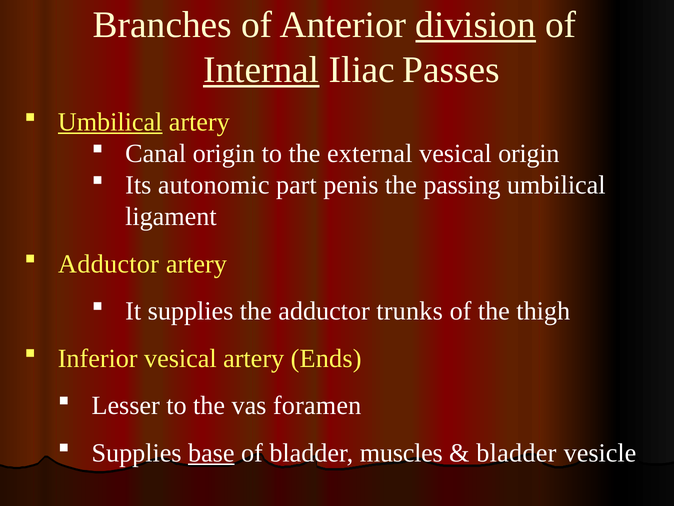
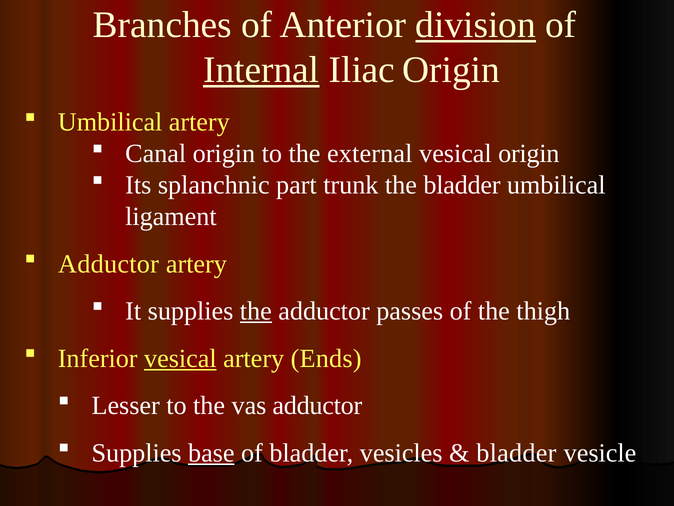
Iliac Passes: Passes -> Origin (451, 70)
Umbilical underline: present -> none (110, 122)
autonomic: autonomic -> splanchnic (214, 185)
penis: penis -> trunk (351, 185)
the passing: passing -> bladder (462, 185)
the underline: none -> present (256, 311)
trunks: trunks -> passes (410, 311)
vesical underline: none -> present (180, 358)
vas foramen: foramen -> adductor (317, 405)
muscles: muscles -> vesicles (401, 452)
